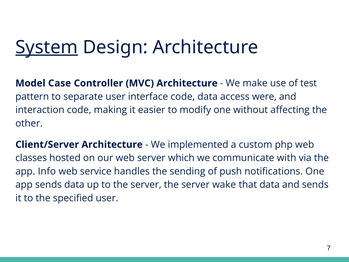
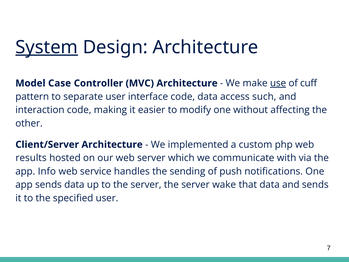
use underline: none -> present (278, 83)
test: test -> cuff (309, 83)
were: were -> such (264, 97)
classes: classes -> results (31, 158)
